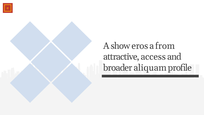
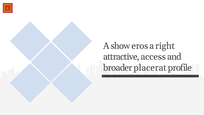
from: from -> right (165, 46)
aliquam: aliquam -> placerat (150, 68)
